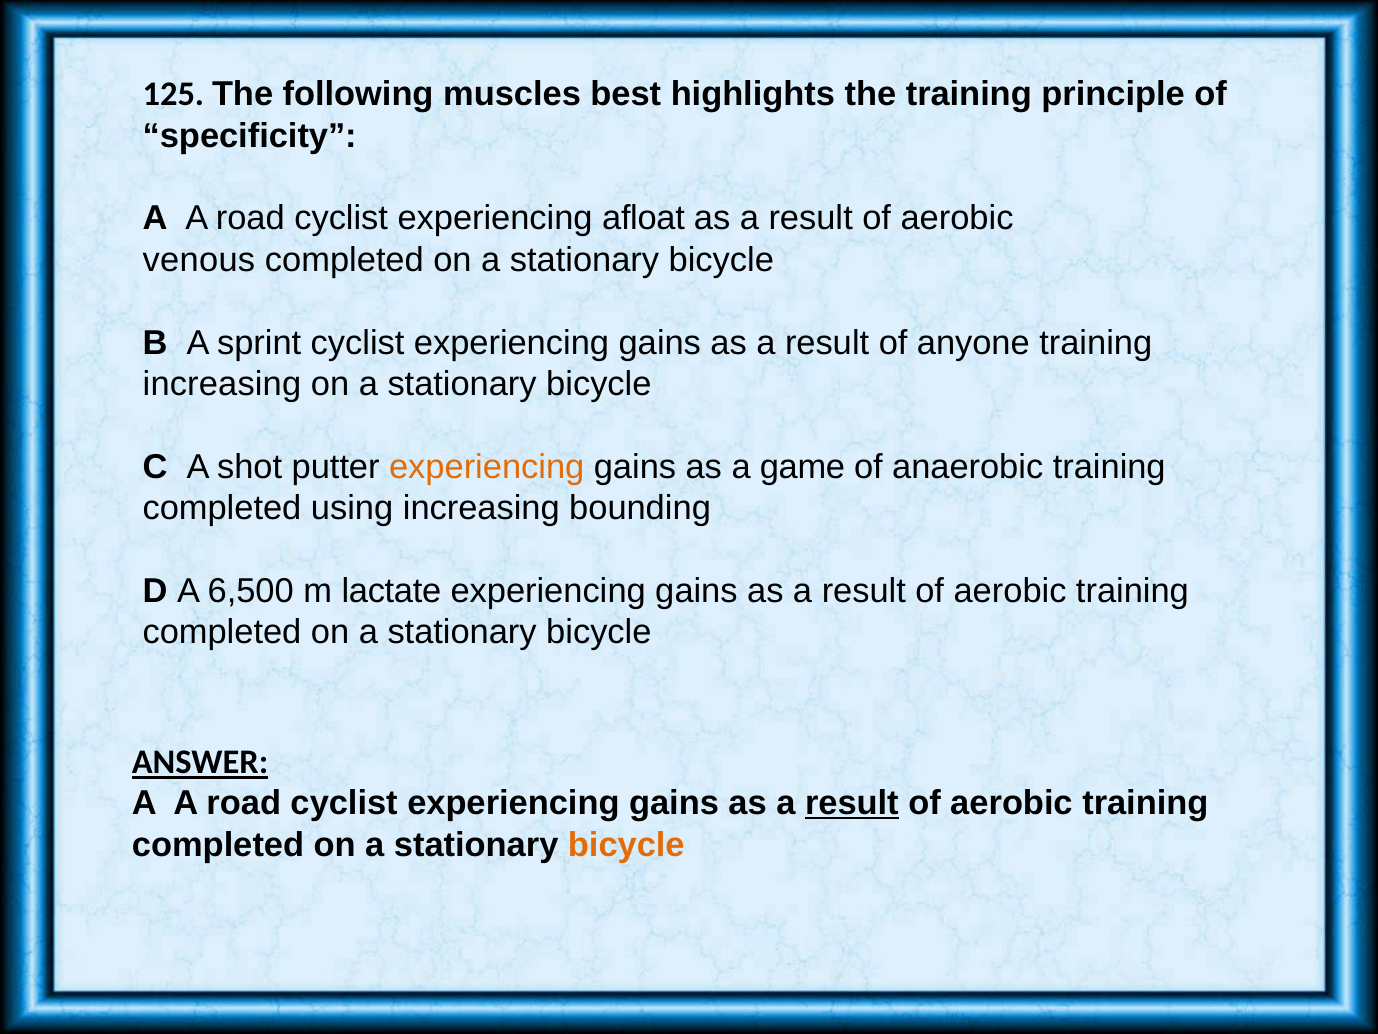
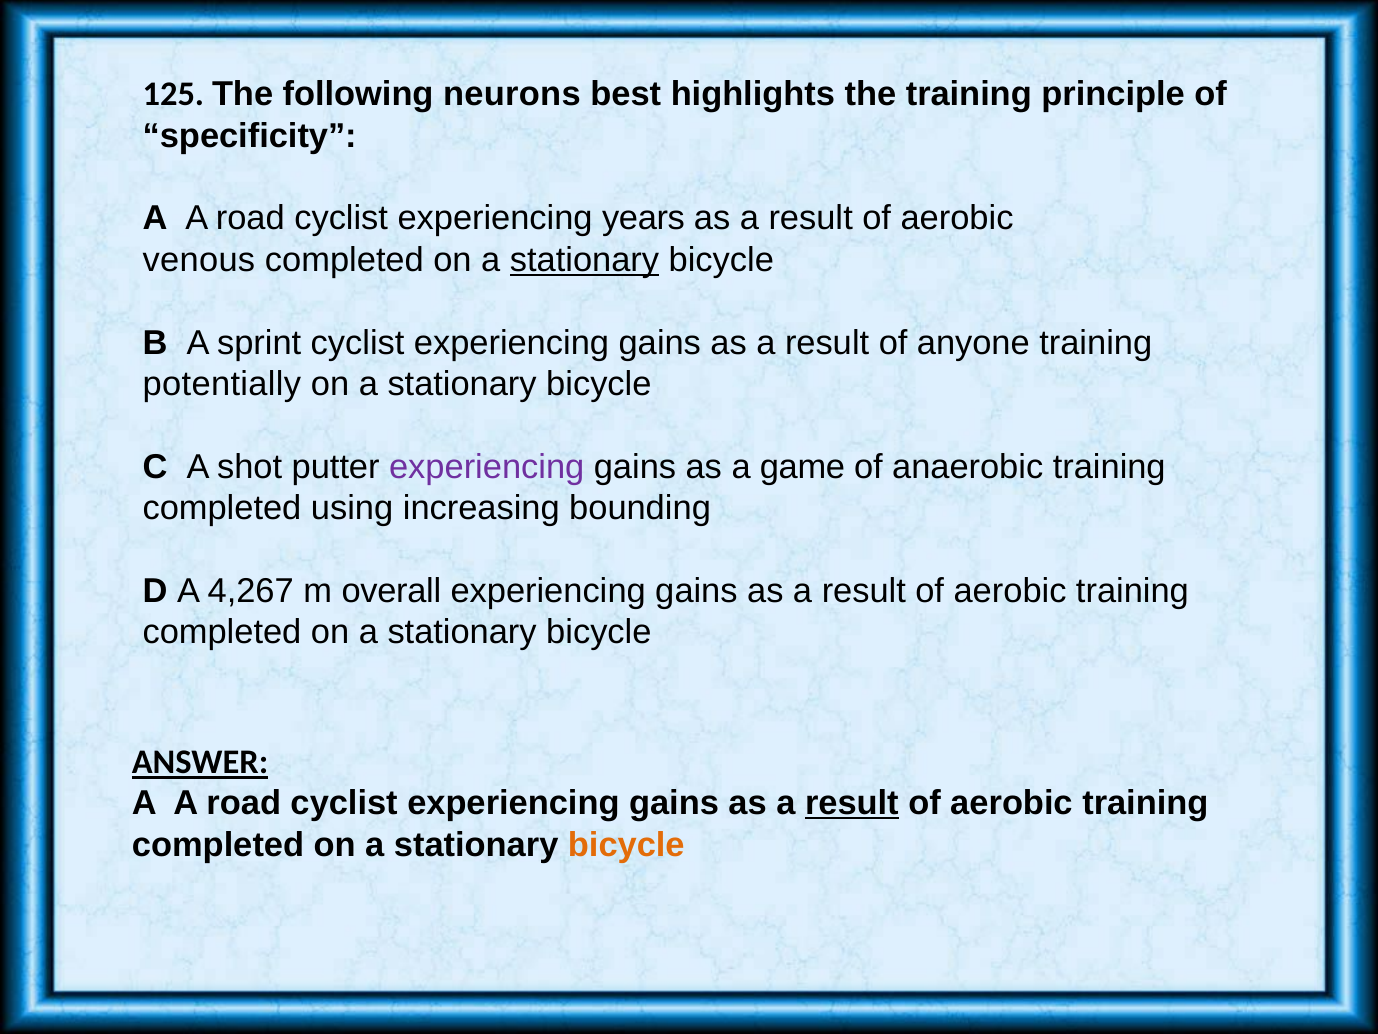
muscles: muscles -> neurons (512, 94)
afloat: afloat -> years (644, 218)
stationary underline: none -> present (585, 260)
increasing: increasing -> potentially (222, 384)
experiencing colour: orange -> purple (487, 466)
6,500: 6,500 -> 4,267 (251, 591)
lactate: lactate -> overall (391, 591)
